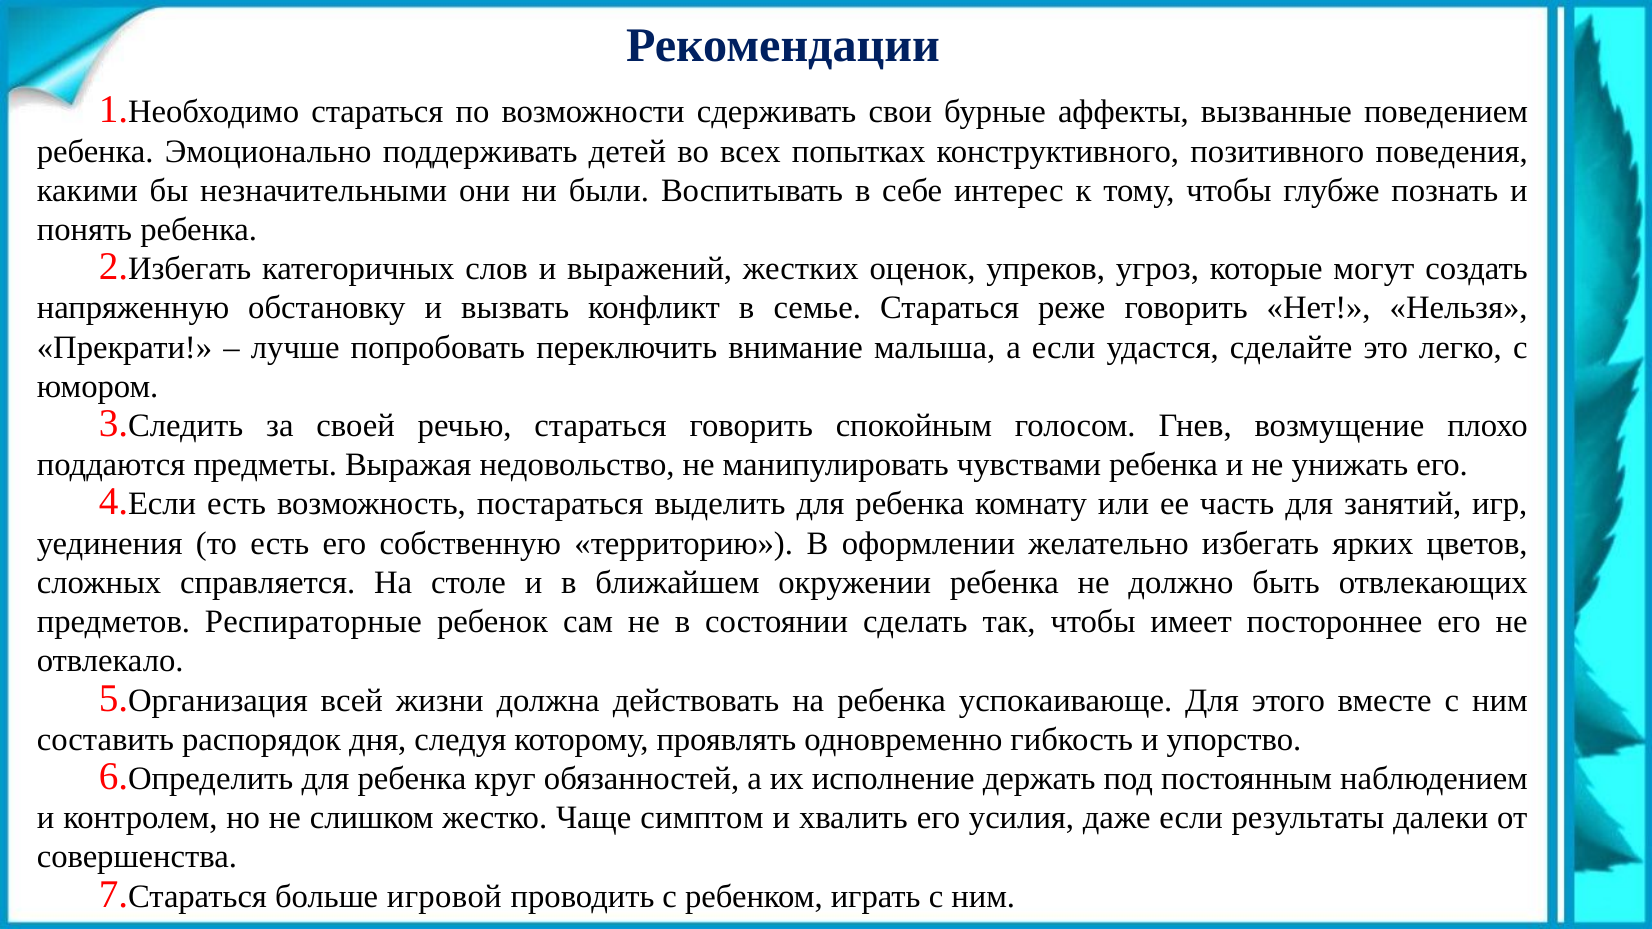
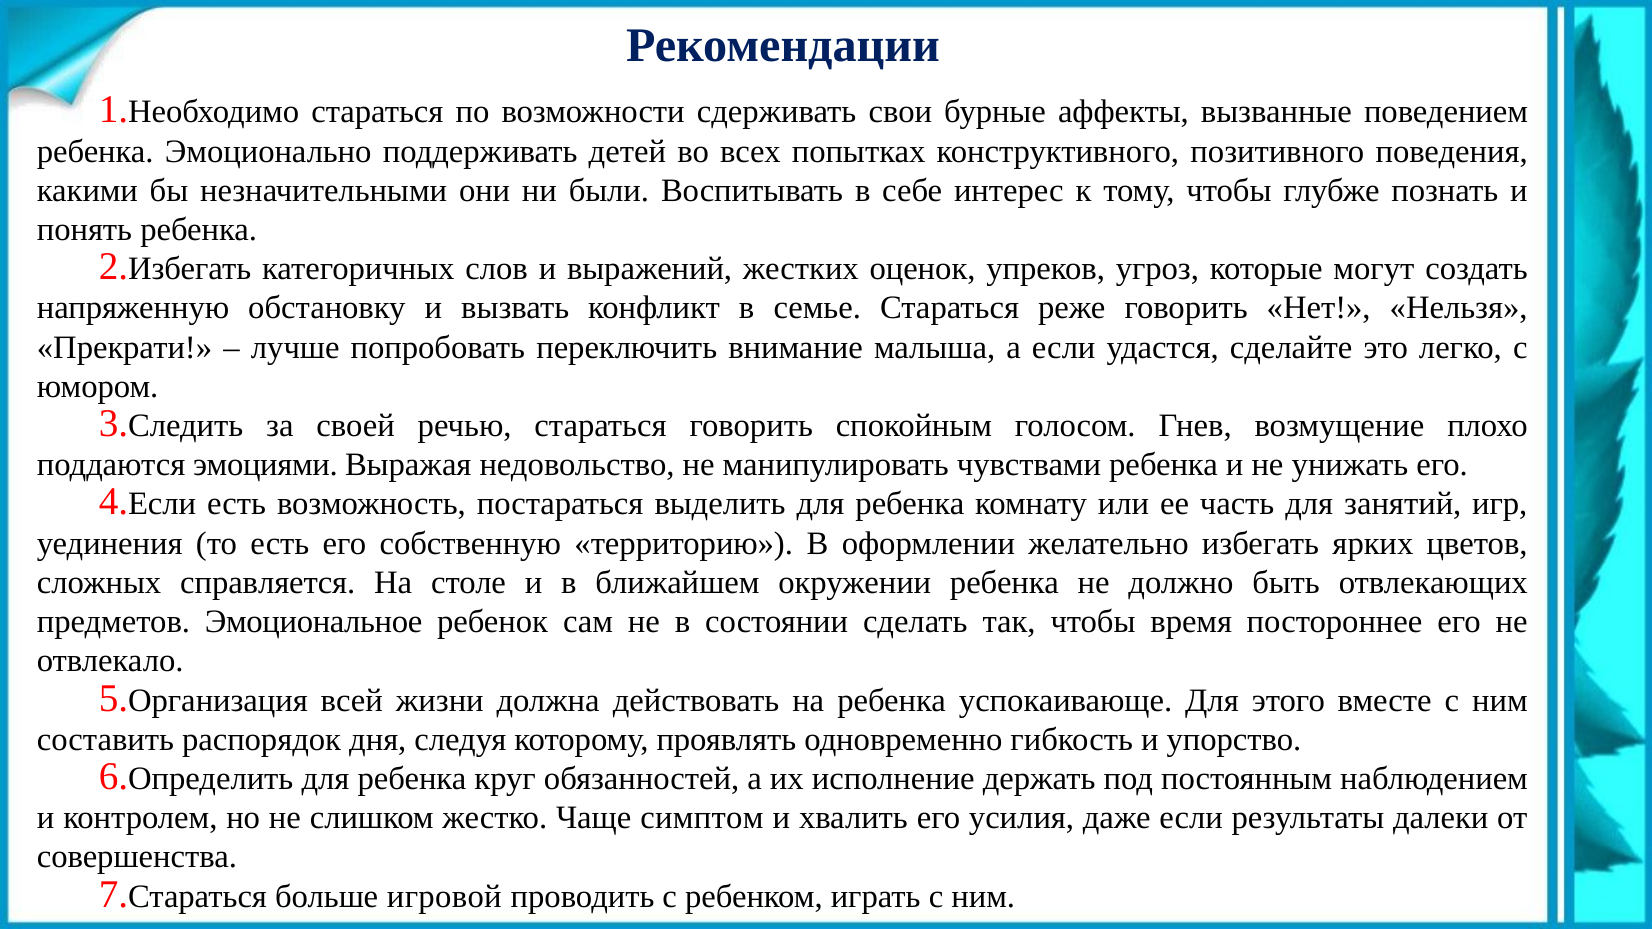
предметы: предметы -> эмоциями (265, 465)
Респираторные: Респираторные -> Эмоциональное (314, 622)
имеет: имеет -> время (1191, 622)
